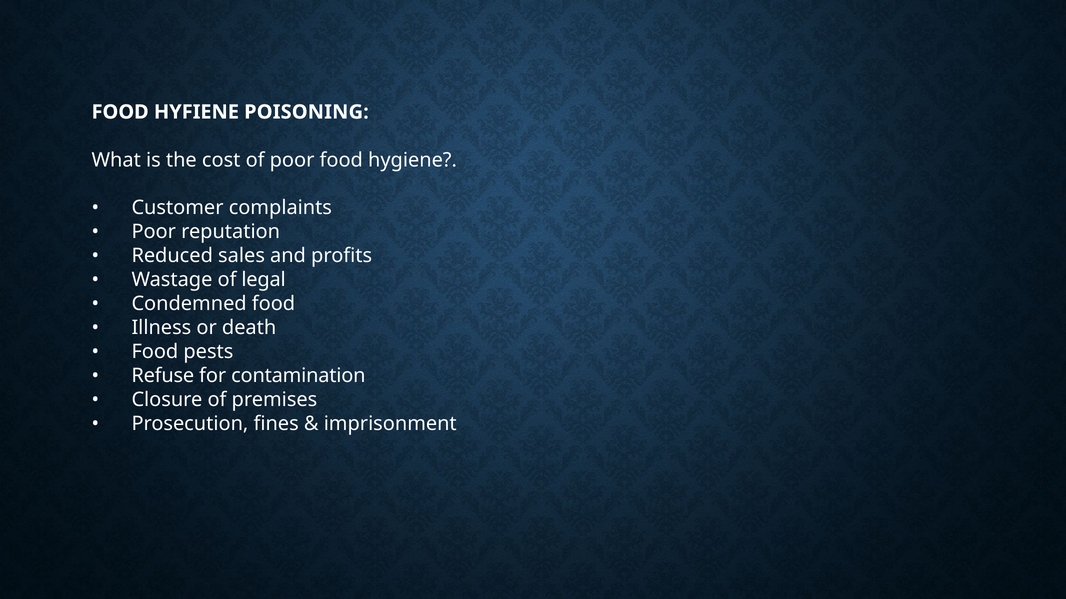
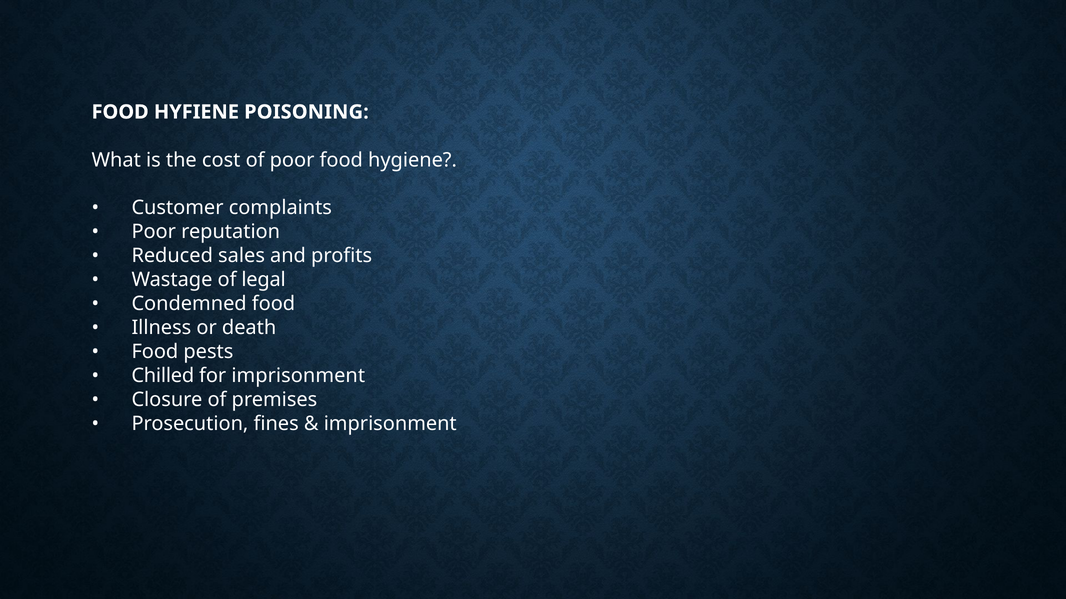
Refuse: Refuse -> Chilled (163, 376)
for contamination: contamination -> imprisonment (298, 376)
